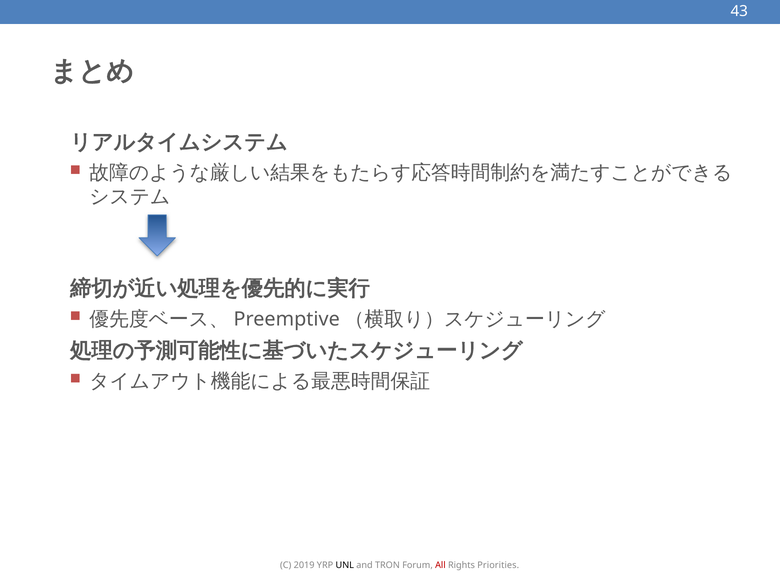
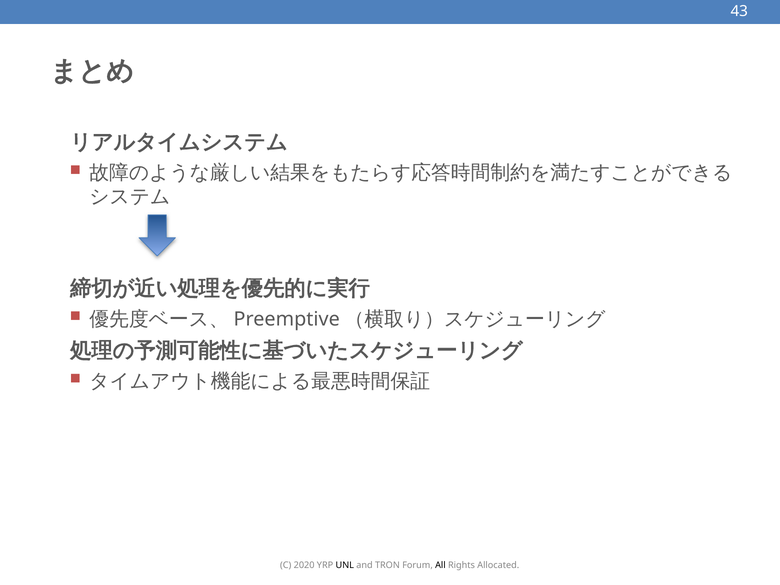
2019: 2019 -> 2020 (304, 565)
All colour: red -> black (440, 565)
Priorities: Priorities -> Allocated (498, 565)
